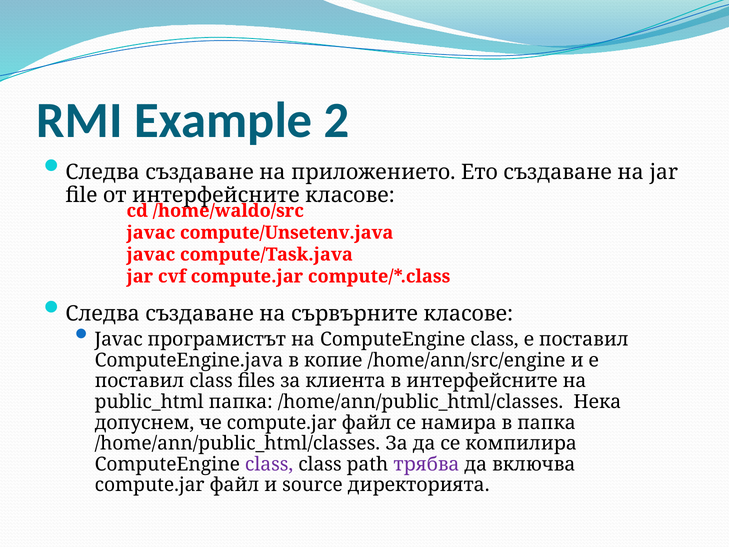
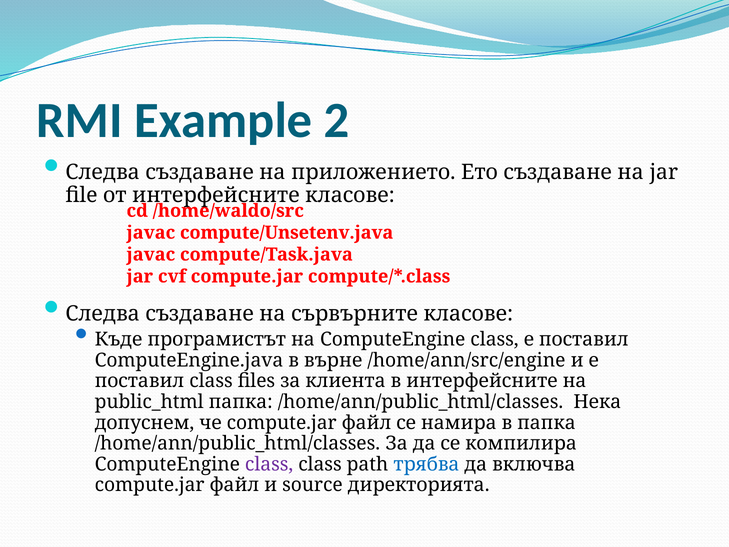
Javac: Javac -> Къде (119, 339)
копие: копие -> върне (333, 360)
трябва colour: purple -> blue (426, 464)
